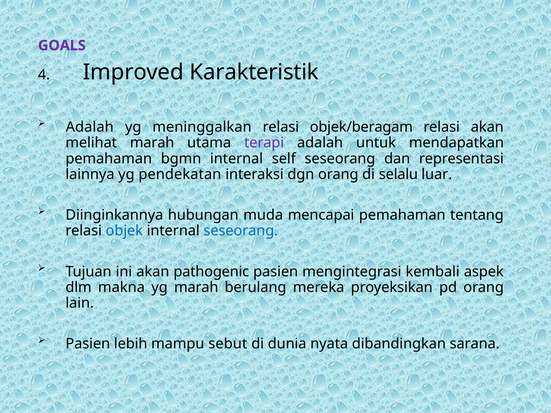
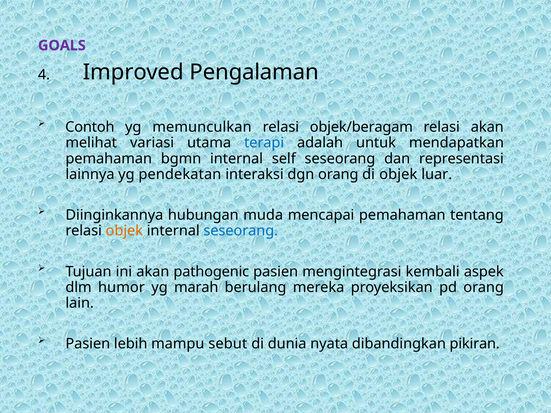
Karakteristik: Karakteristik -> Pengalaman (254, 72)
Adalah: Adalah -> Contoh (90, 127)
meninggalkan: meninggalkan -> memunculkan (202, 127)
melihat marah: marah -> variasi (152, 143)
terapi colour: purple -> blue (264, 143)
di selalu: selalu -> objek (398, 174)
objek colour: blue -> orange (124, 231)
makna: makna -> humor (121, 287)
sarana: sarana -> pikiran (475, 344)
